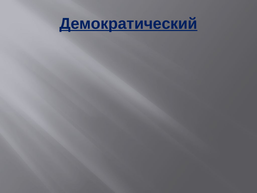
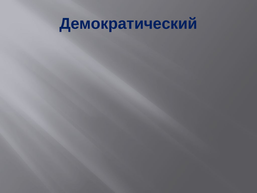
Демократический underline: present -> none (128, 24)
